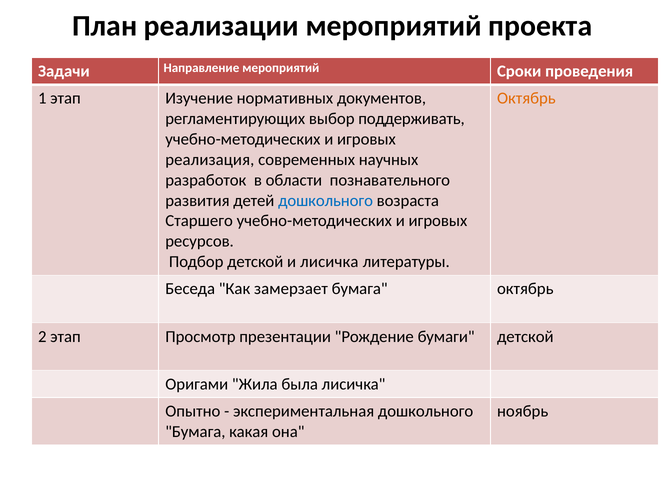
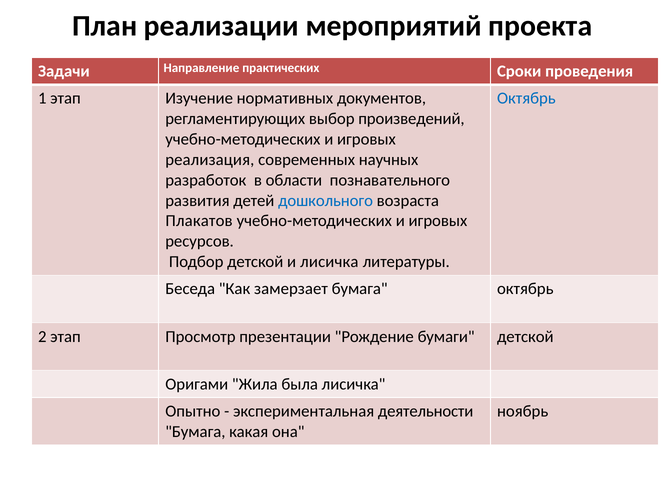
Направление мероприятий: мероприятий -> практических (281, 68)
Октябрь colour: orange -> blue (526, 98)
поддерживать: поддерживать -> произведений (411, 119)
Старшего: Старшего -> Плакатов (199, 221)
экспериментальная дошкольного: дошкольного -> деятельности (426, 411)
